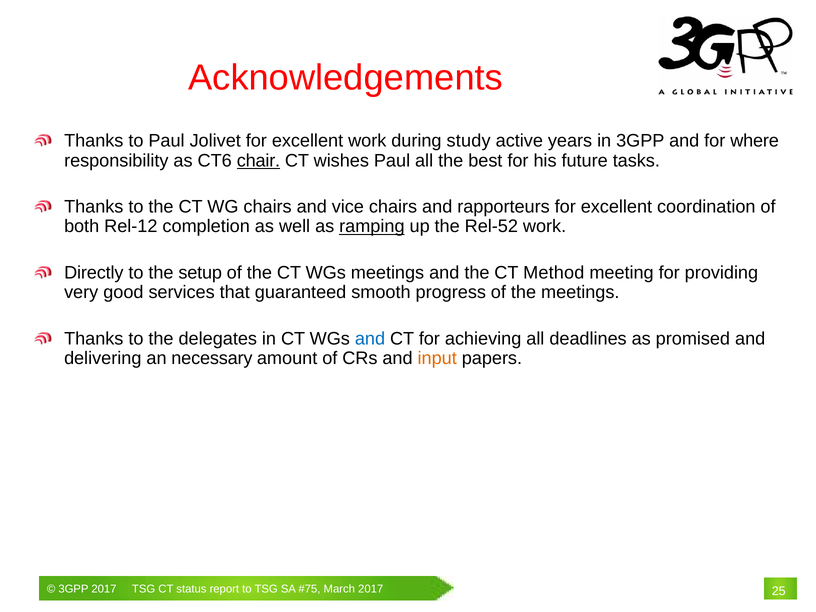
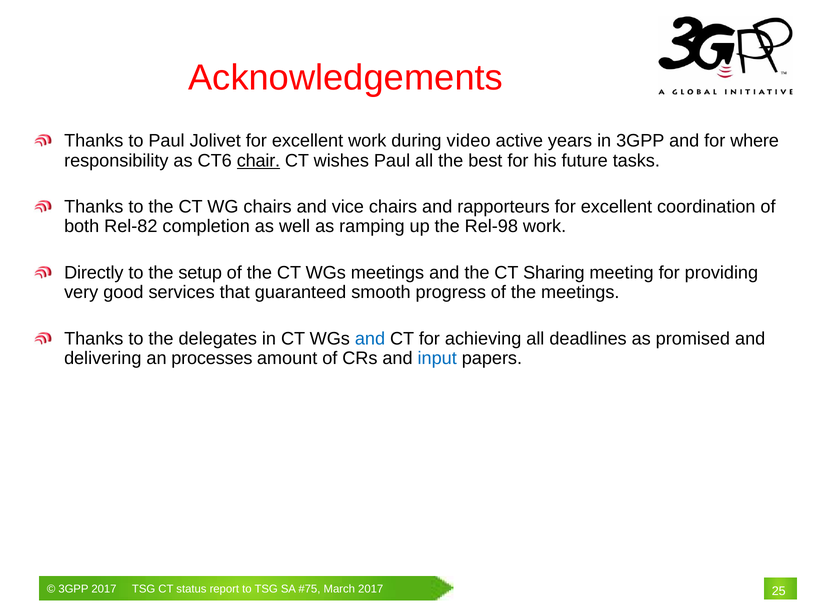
study: study -> video (469, 141)
Rel-12: Rel-12 -> Rel-82 (131, 227)
ramping underline: present -> none (372, 227)
Rel-52: Rel-52 -> Rel-98 (491, 227)
Method: Method -> Sharing (554, 273)
necessary: necessary -> processes (212, 358)
input colour: orange -> blue (437, 358)
